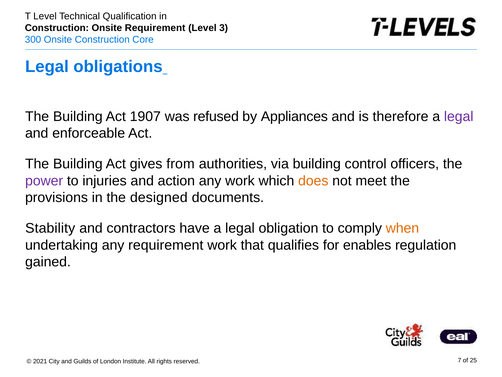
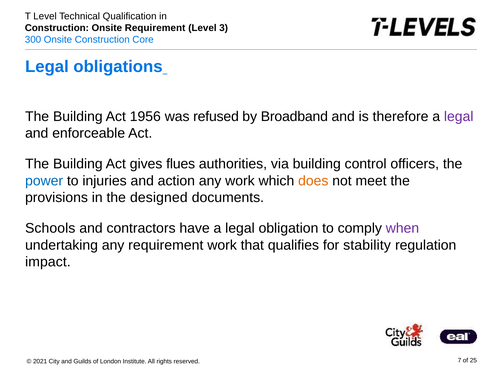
1907: 1907 -> 1956 (145, 116)
Appliances: Appliances -> Broadband (294, 116)
from: from -> flues (181, 164)
power colour: purple -> blue (44, 181)
Stability: Stability -> Schools (50, 228)
when colour: orange -> purple (402, 228)
enables: enables -> stability (367, 245)
gained: gained -> impact (48, 261)
